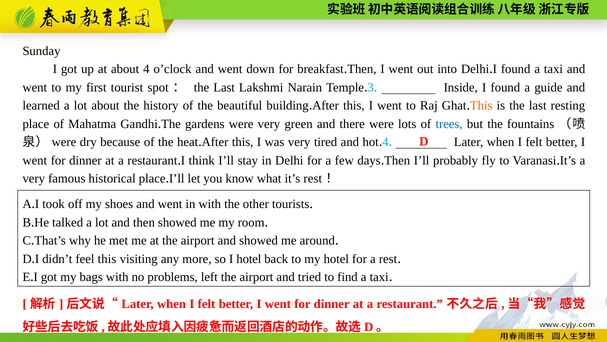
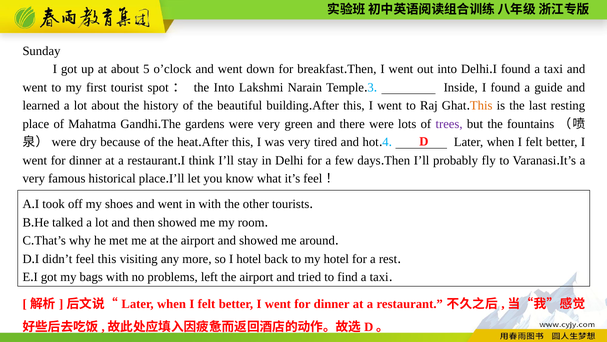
about 4: 4 -> 5 (146, 69)
Last: Last -> Into (224, 87)
trees colour: blue -> purple (449, 124)
it’s rest: rest -> feel (313, 178)
